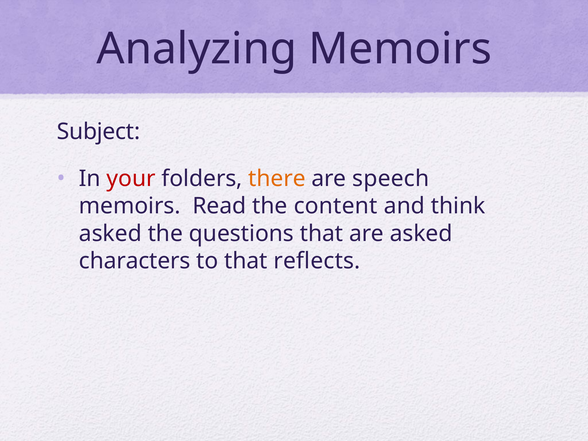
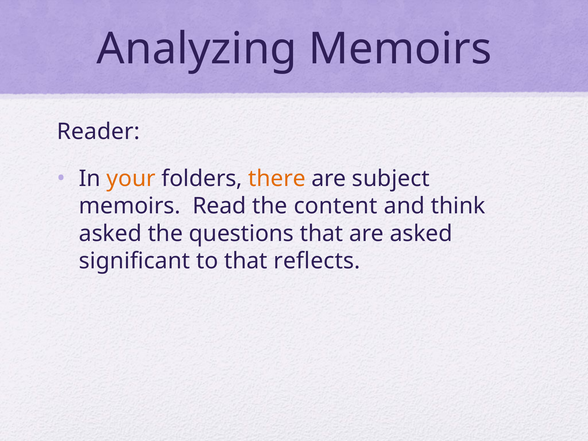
Subject: Subject -> Reader (98, 132)
your colour: red -> orange (131, 179)
speech: speech -> subject (391, 179)
characters: characters -> significant (135, 261)
